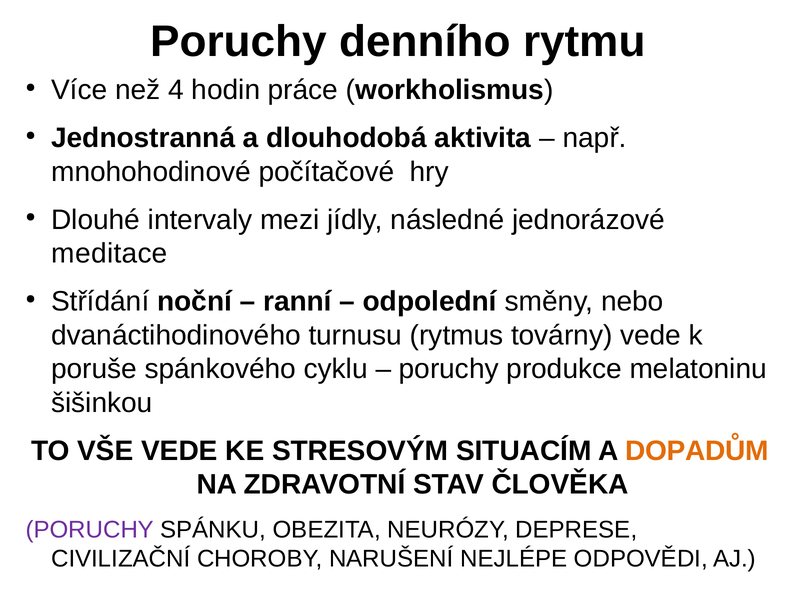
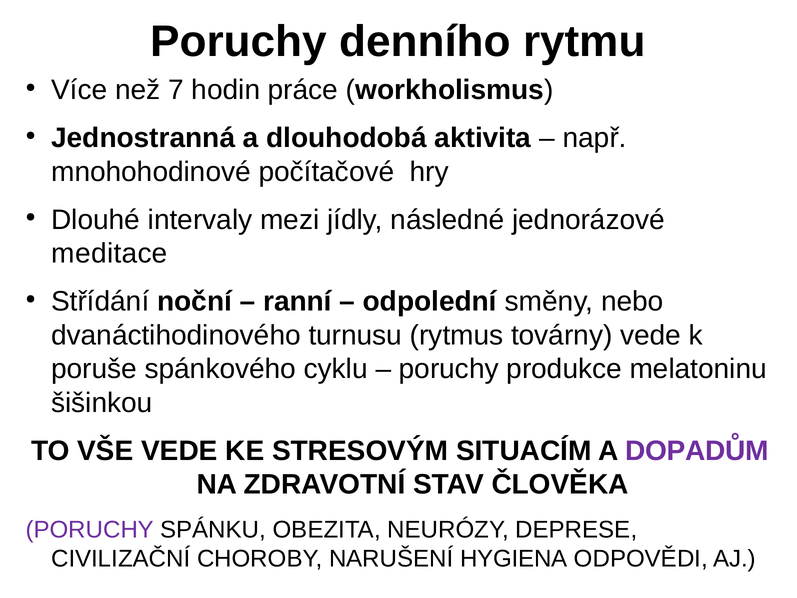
4: 4 -> 7 (176, 90)
DOPADŮM colour: orange -> purple (697, 451)
NEJLÉPE: NEJLÉPE -> HYGIENA (514, 559)
